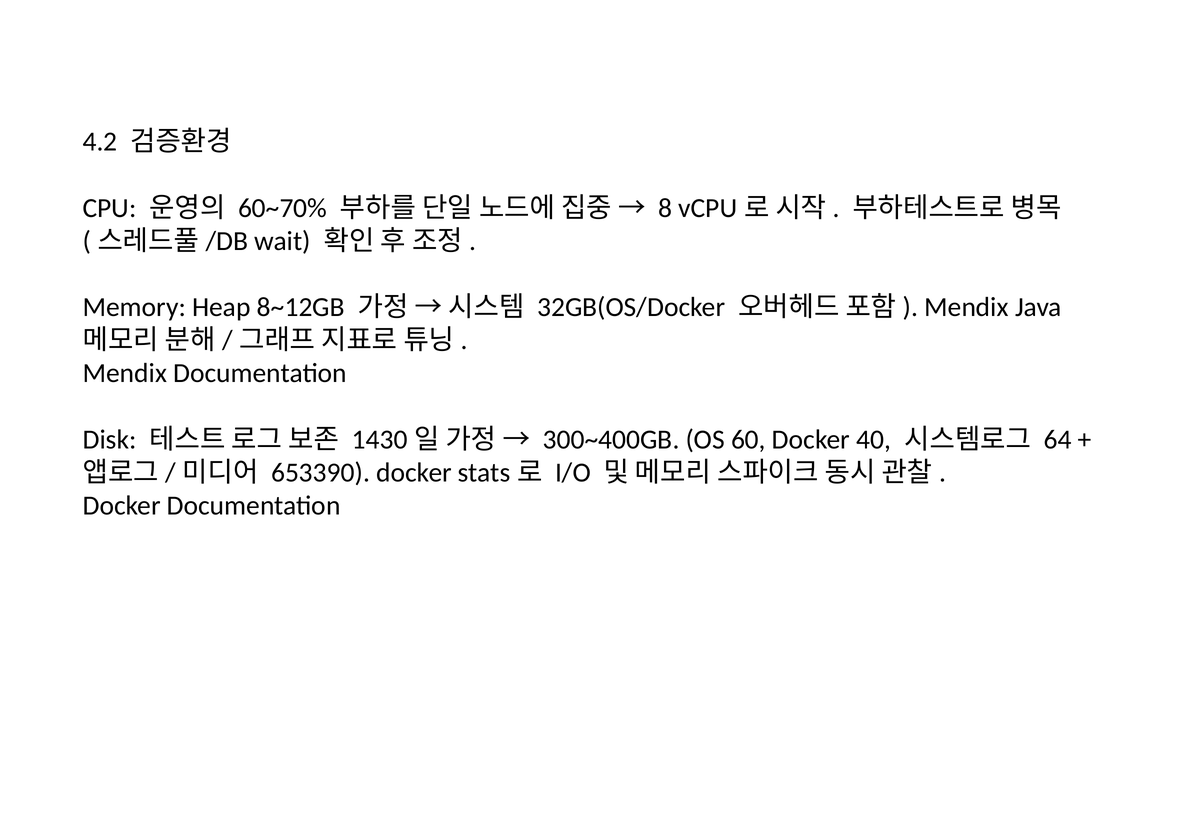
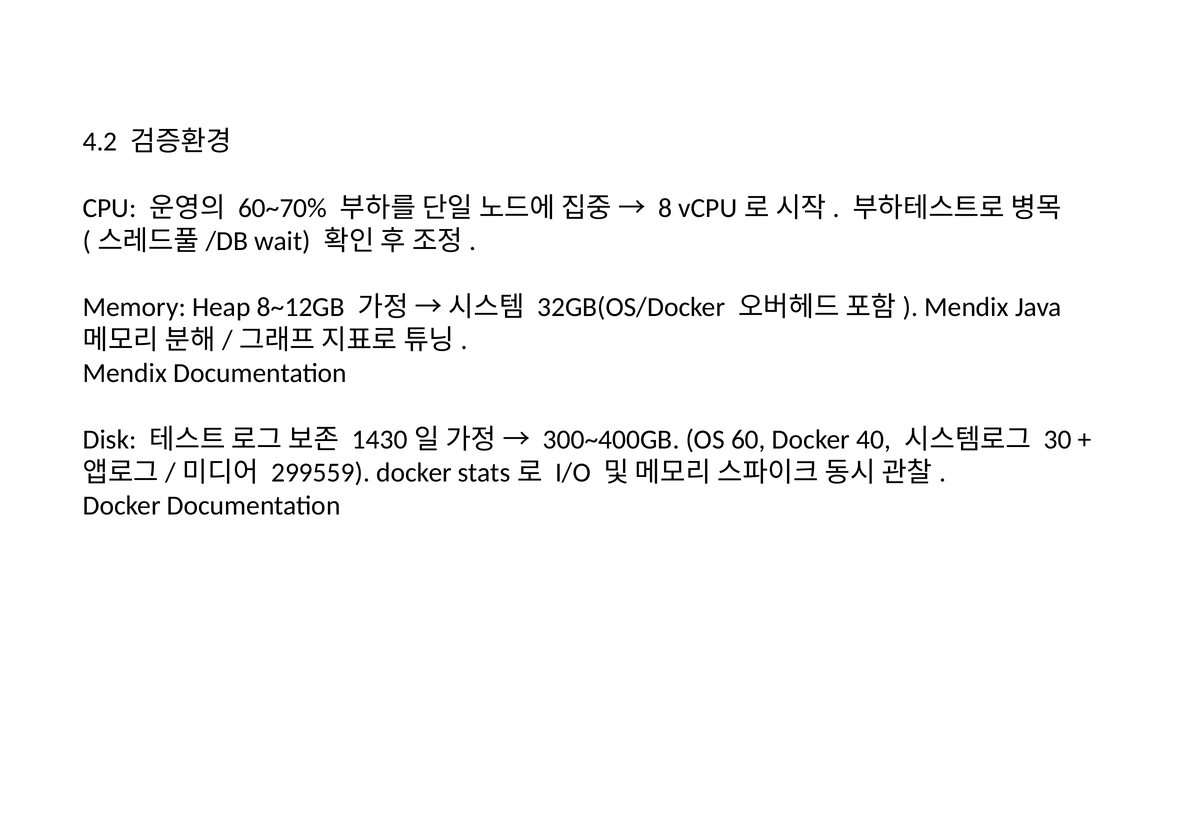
64: 64 -> 30 (1058, 439)
653390: 653390 -> 299559 (321, 472)
